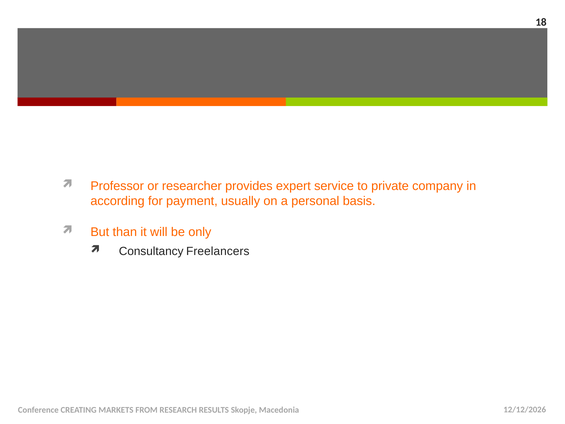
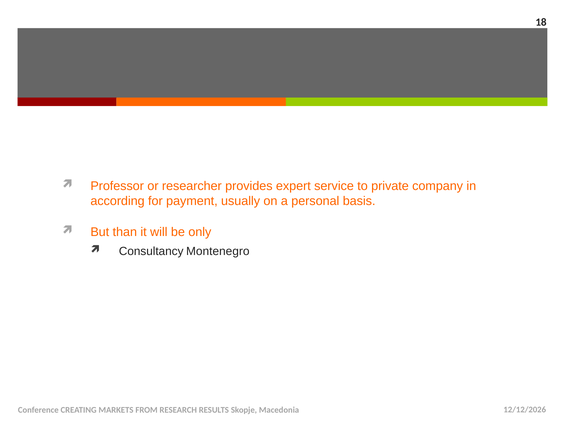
Freelancers: Freelancers -> Montenegro (218, 251)
